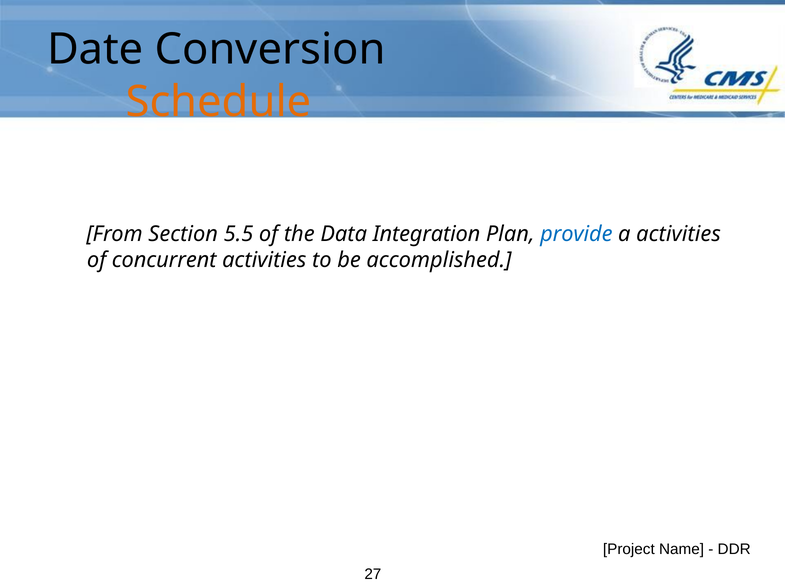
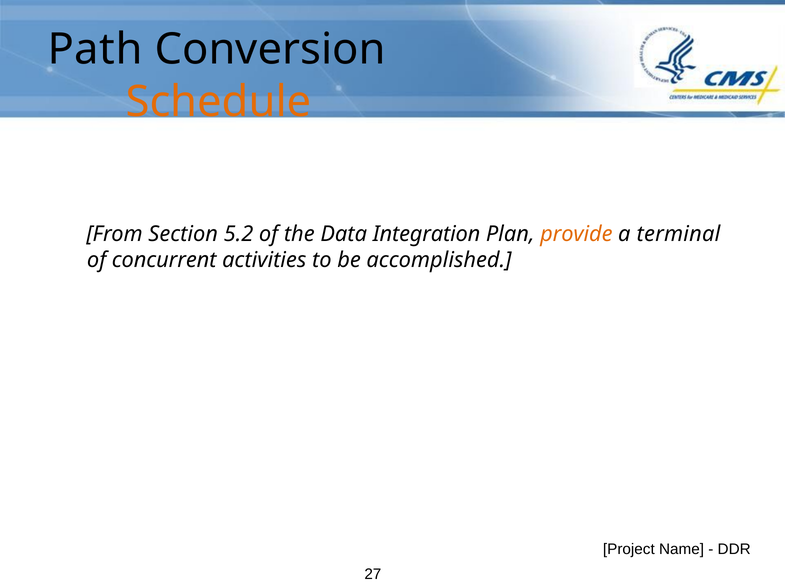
Date: Date -> Path (95, 50)
5.5: 5.5 -> 5.2 (238, 234)
provide colour: blue -> orange (576, 234)
a activities: activities -> terminal (678, 234)
